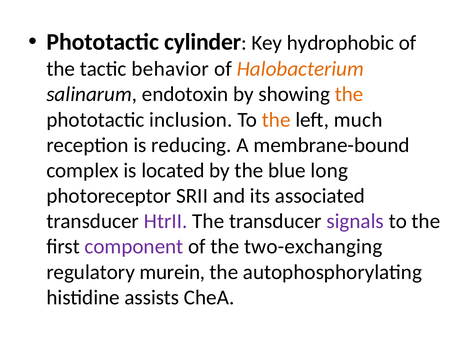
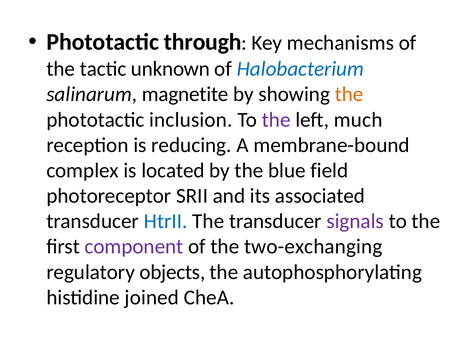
cylinder: cylinder -> through (203, 42)
hydrophobic: hydrophobic -> mechanisms (340, 43)
behavior: behavior -> unknown (170, 69)
Halobacterium colour: orange -> blue (300, 69)
endotoxin: endotoxin -> magnetite (185, 94)
the colour: orange -> purple (276, 120)
long: long -> field (329, 170)
HtrII colour: purple -> blue (166, 221)
murein: murein -> objects (172, 272)
assists: assists -> joined (152, 297)
